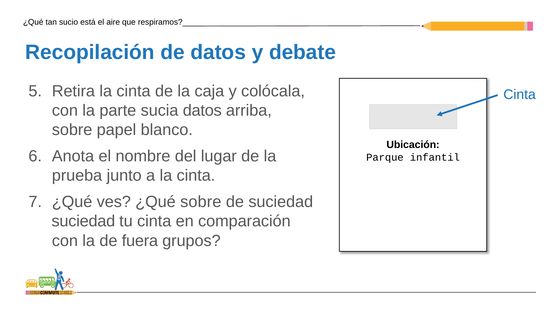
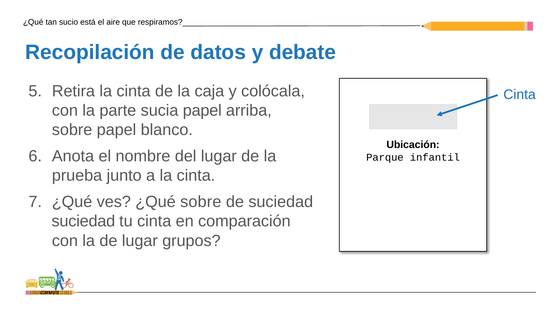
sucia datos: datos -> papel (202, 111)
de fuera: fuera -> lugar (140, 241)
